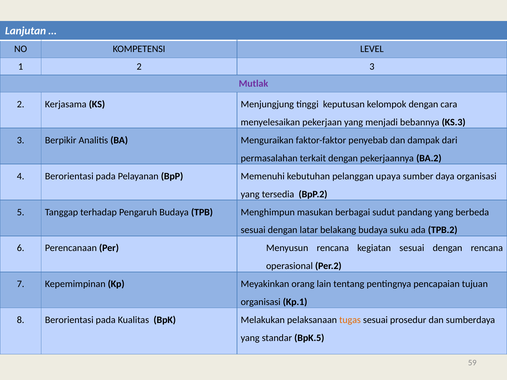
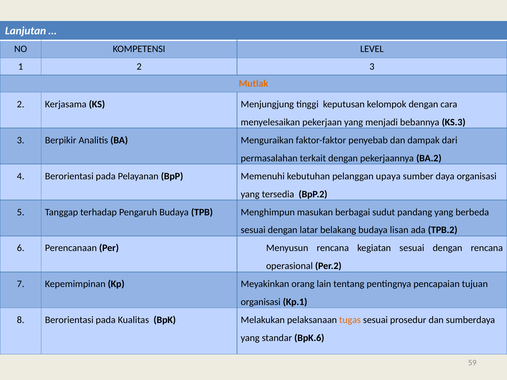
Mutlak colour: purple -> orange (253, 84)
suku: suku -> lisan (399, 230)
BpK.5: BpK.5 -> BpK.6 (309, 338)
